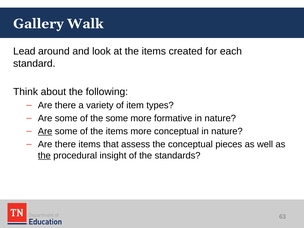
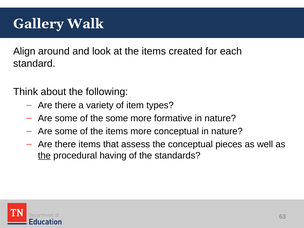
Lead: Lead -> Align (24, 51)
Are underline: present -> none (45, 131)
insight: insight -> having (113, 155)
